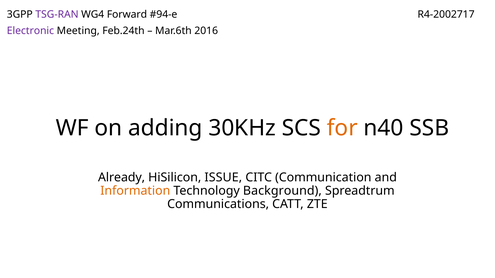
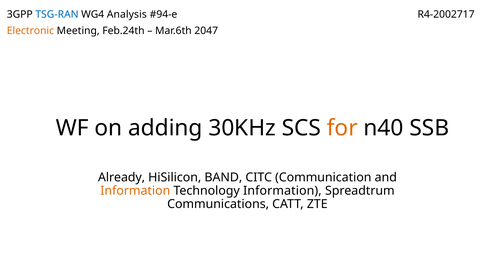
TSG-RAN colour: purple -> blue (57, 14)
Forward: Forward -> Analysis (127, 14)
Electronic colour: purple -> orange (30, 31)
2016: 2016 -> 2047 (206, 31)
ISSUE: ISSUE -> BAND (223, 178)
Technology Background: Background -> Information (282, 191)
